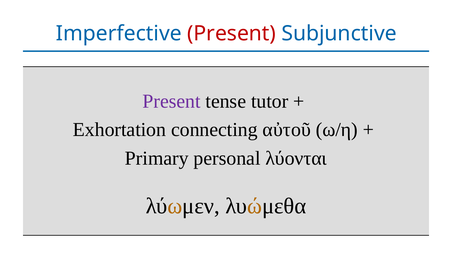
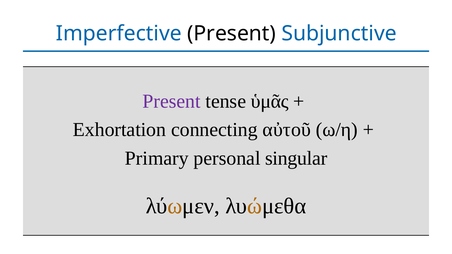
Present colour: red -> black (232, 34)
tutor: tutor -> ὑμᾶς (270, 101)
λύονται: λύονται -> singular (296, 158)
